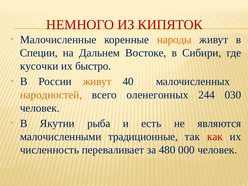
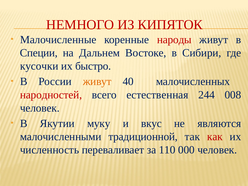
народы colour: orange -> red (174, 40)
народностей colour: orange -> red (51, 95)
оленегонных: оленегонных -> естественная (157, 95)
030: 030 -> 008 (233, 95)
рыба: рыба -> муку (99, 123)
есть: есть -> вкус (151, 123)
традиционные: традиционные -> традиционной (143, 137)
480: 480 -> 110 (167, 150)
